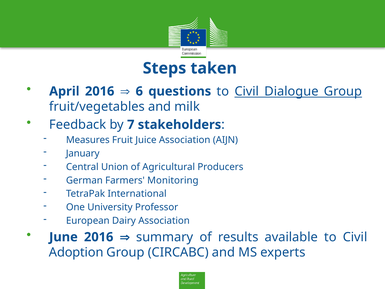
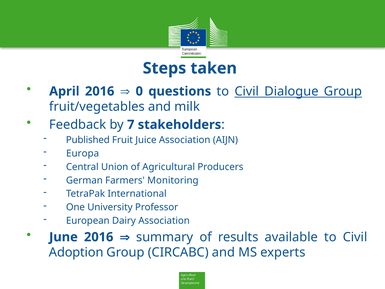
6: 6 -> 0 (139, 91)
Measures: Measures -> Published (88, 140)
January: January -> Europa (83, 153)
